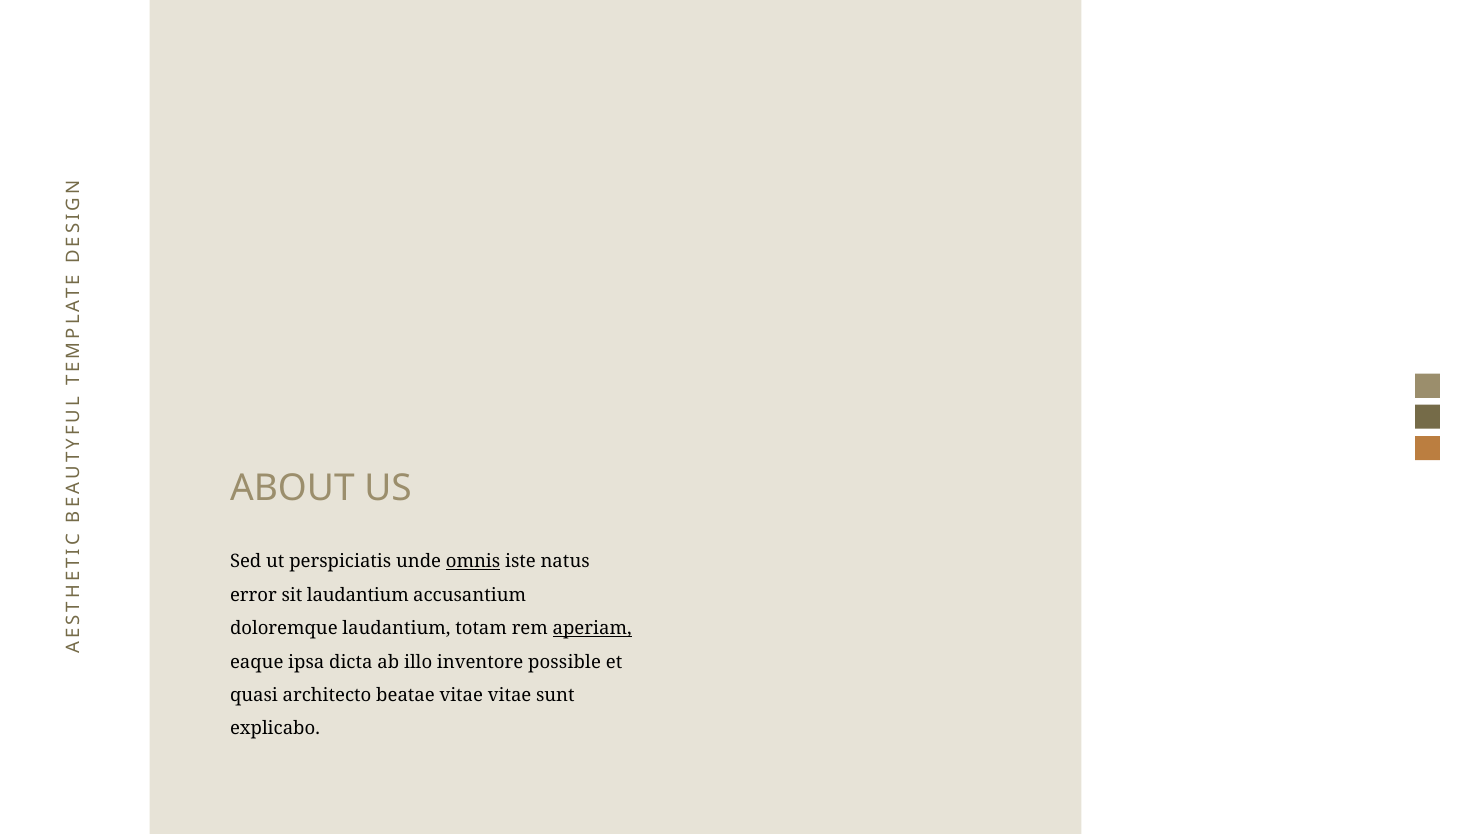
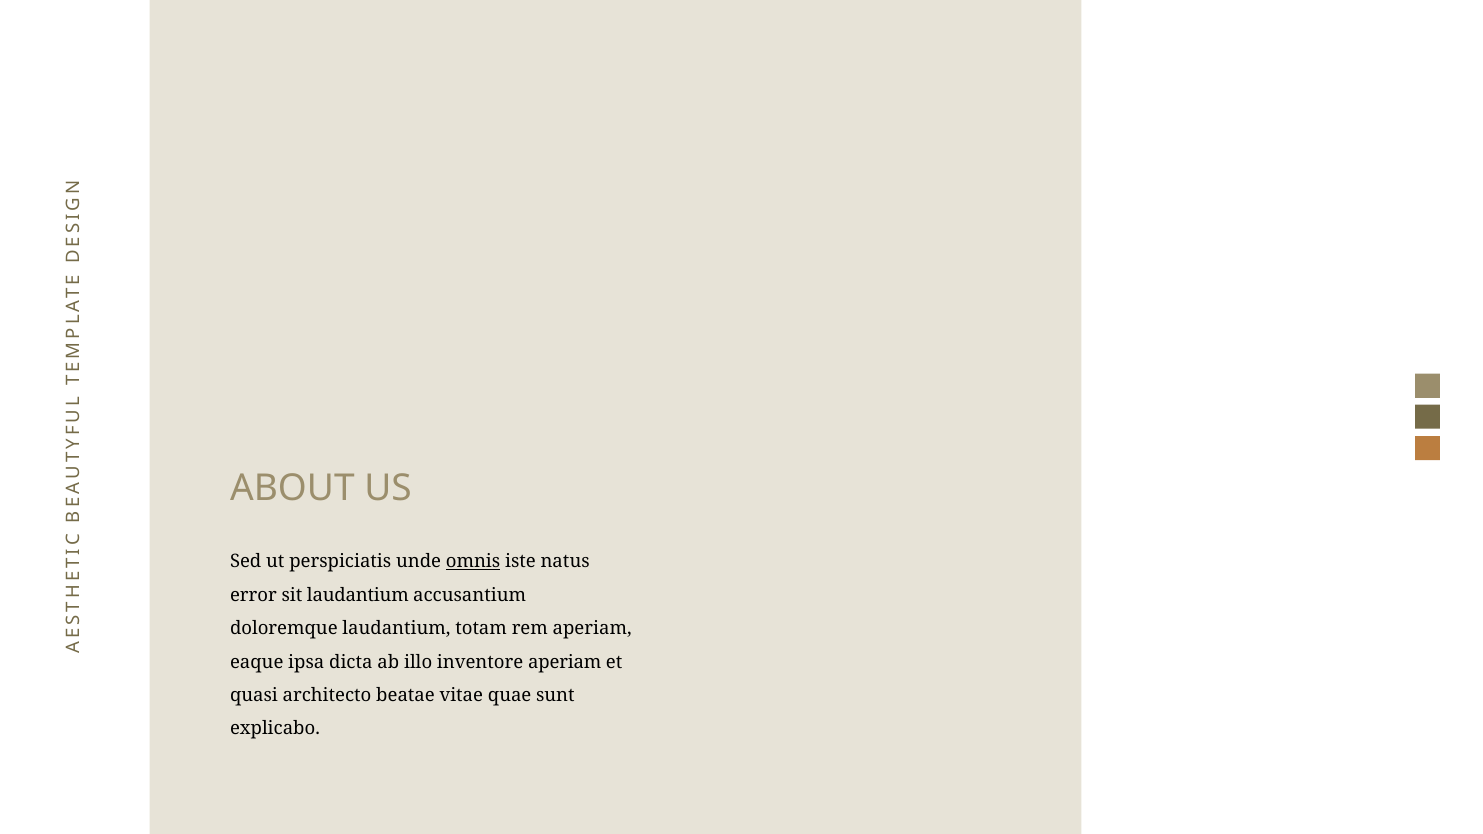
aperiam underline: present -> none (592, 629)
inventore possible: possible -> aperiam (565, 662)
vitae vitae: vitae -> quae (510, 696)
